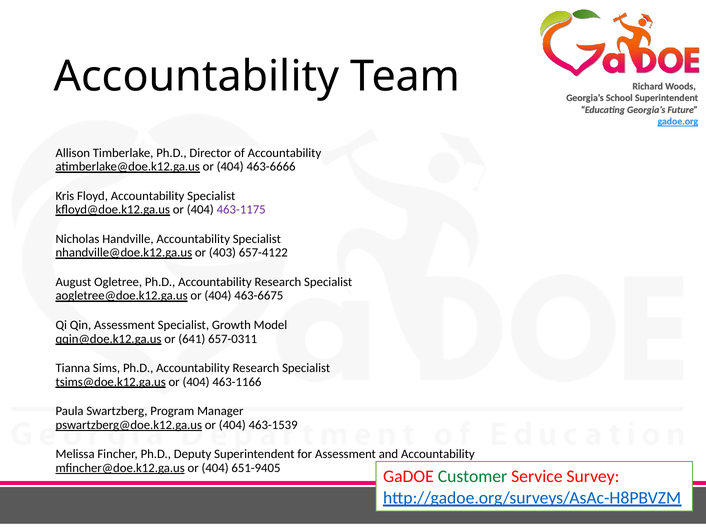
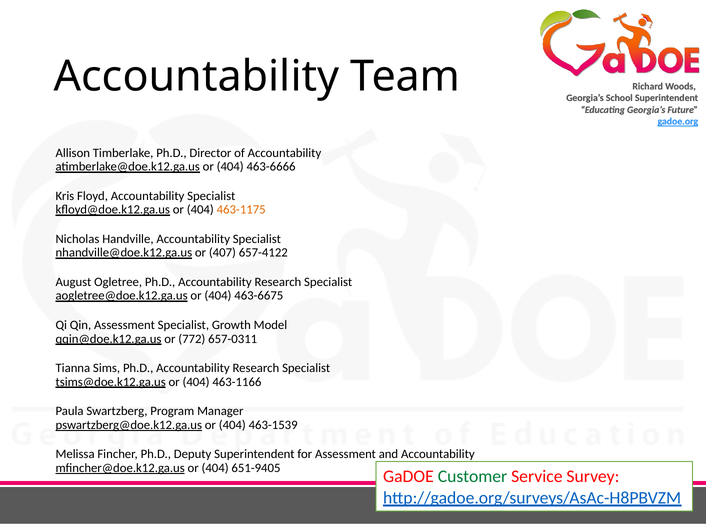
463-1175 colour: purple -> orange (241, 210)
403: 403 -> 407 (222, 253)
641: 641 -> 772 (192, 339)
